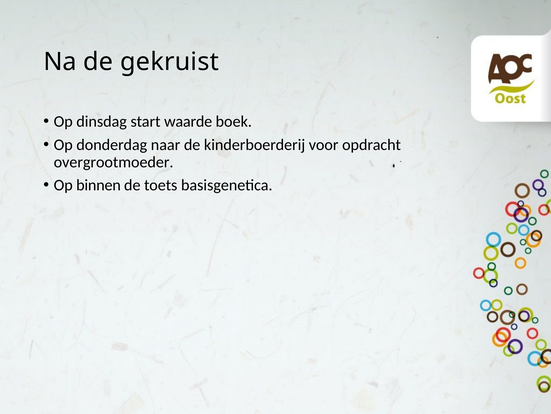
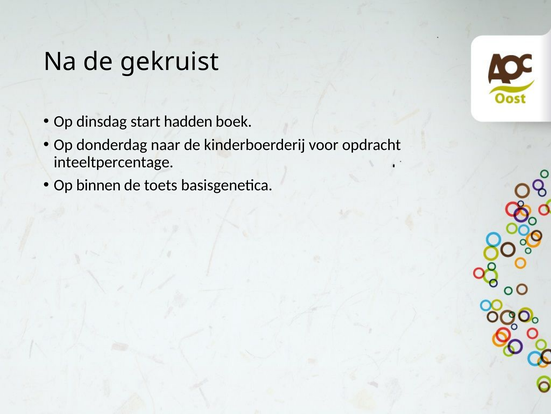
waarde: waarde -> hadden (188, 121)
overgrootmoeder: overgrootmoeder -> inteeltpercentage (114, 162)
